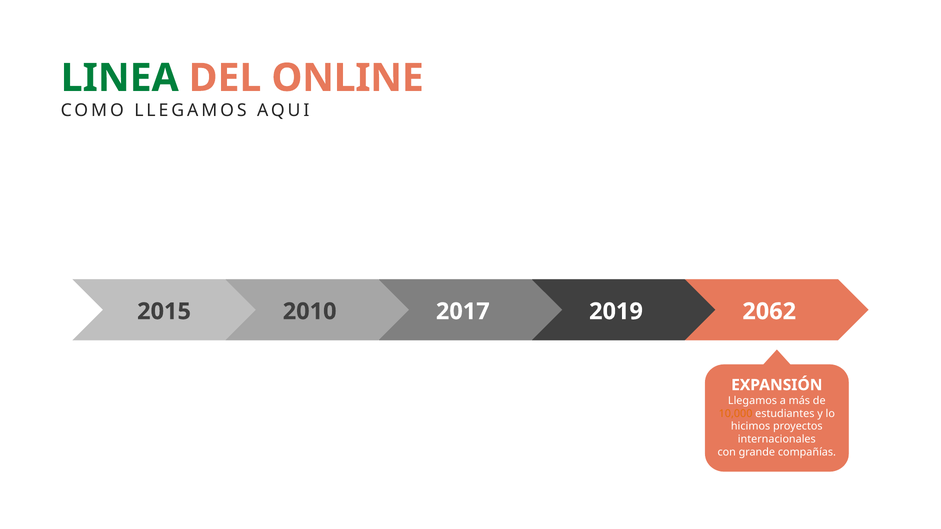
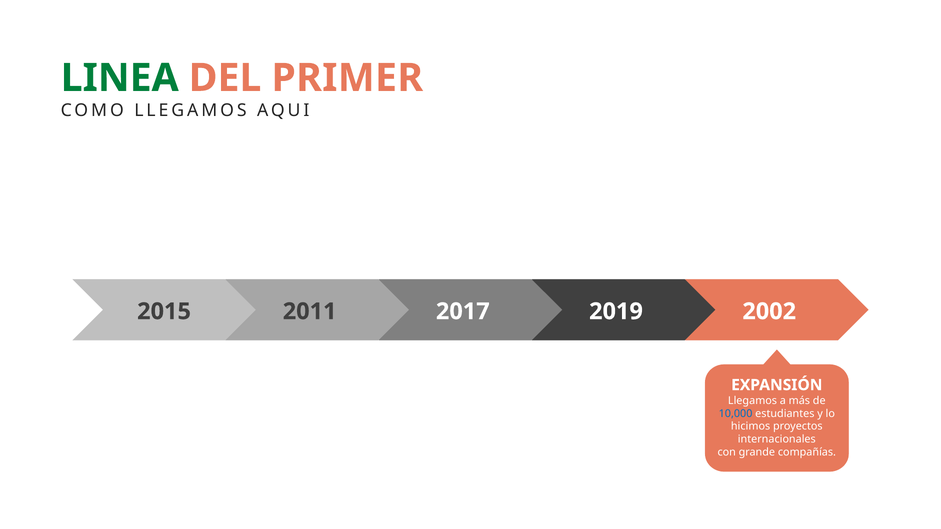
ONLINE: ONLINE -> PRIMER (347, 78)
2010: 2010 -> 2011 (310, 312)
2062: 2062 -> 2002 (769, 312)
10,000 colour: orange -> blue (736, 414)
